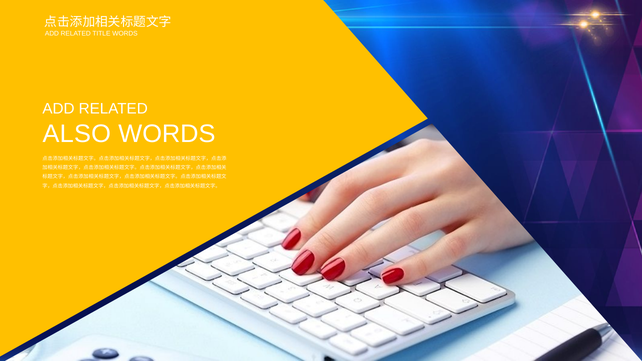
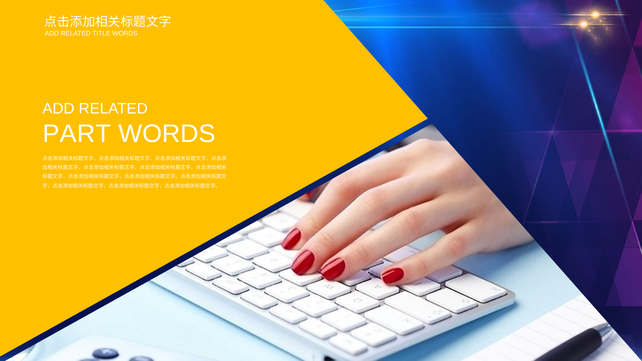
ALSO: ALSO -> PART (77, 134)
